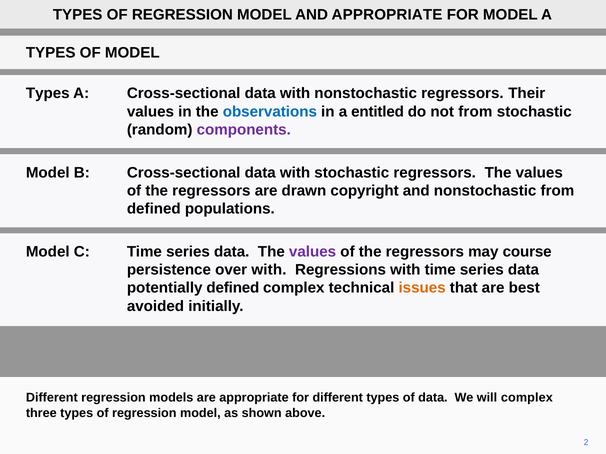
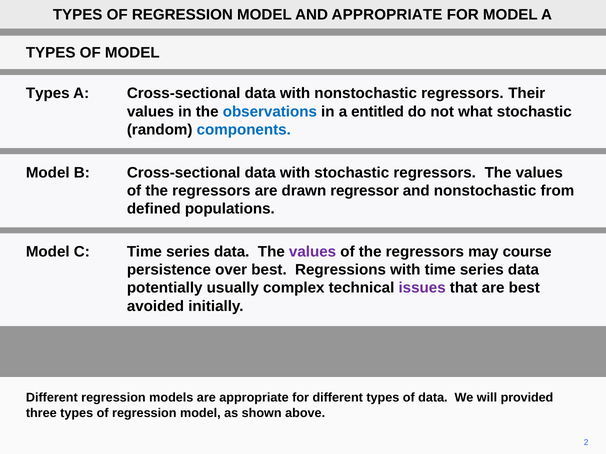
not from: from -> what (475, 112)
components colour: purple -> blue (244, 130)
copyright: copyright -> regressor (365, 191)
over with: with -> best (269, 270)
potentially defined: defined -> usually (233, 288)
issues colour: orange -> purple (422, 288)
will complex: complex -> provided (527, 398)
